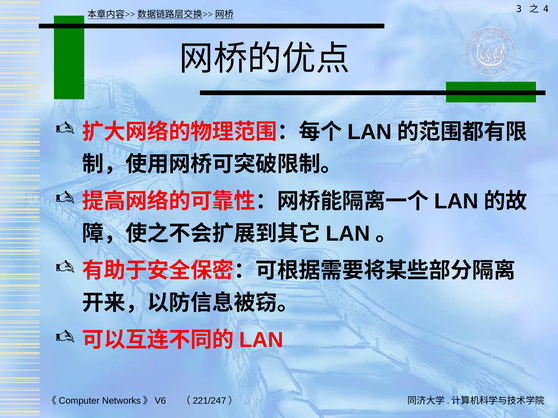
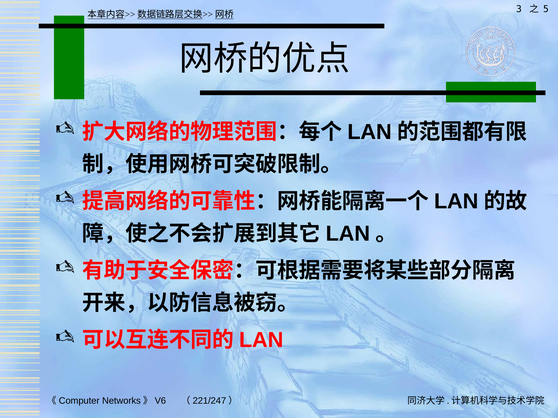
4: 4 -> 5 (546, 9)
